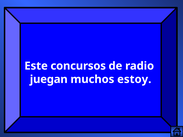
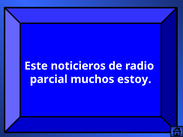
concursos: concursos -> noticieros (78, 66)
juegan: juegan -> parcial (49, 79)
